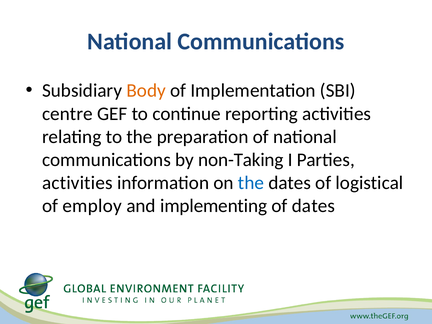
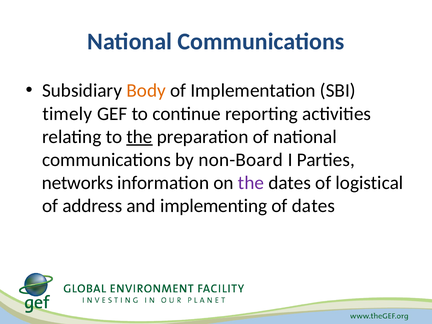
centre: centre -> timely (67, 114)
the underline: none -> present (139, 137)
non-Taking: non-Taking -> non-Board (241, 160)
activities: activities -> networks (78, 183)
the colour: blue -> purple (251, 183)
employ: employ -> address (92, 206)
